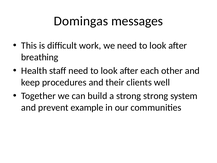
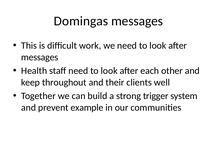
breathing: breathing -> messages (40, 57)
procedures: procedures -> throughout (64, 82)
strong strong: strong -> trigger (156, 96)
